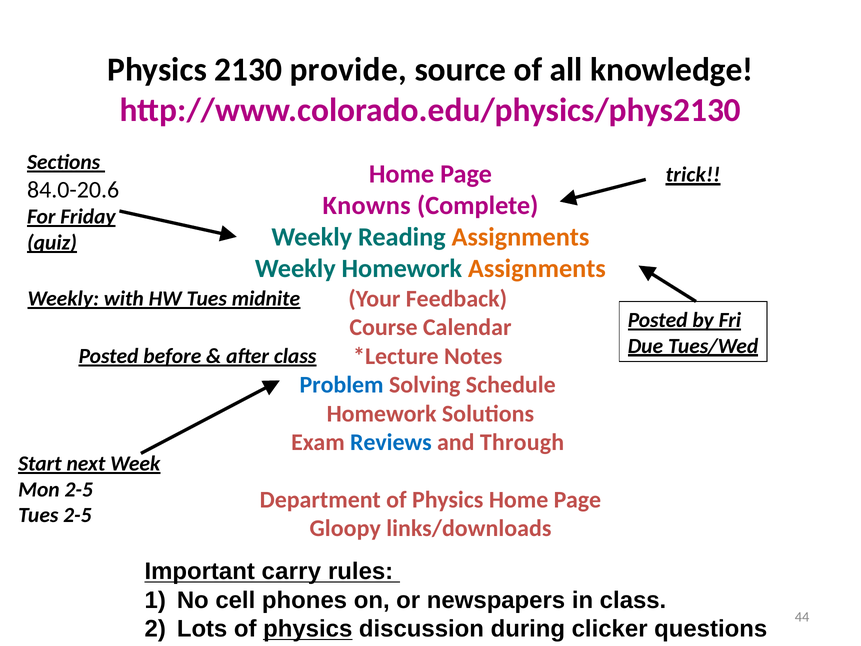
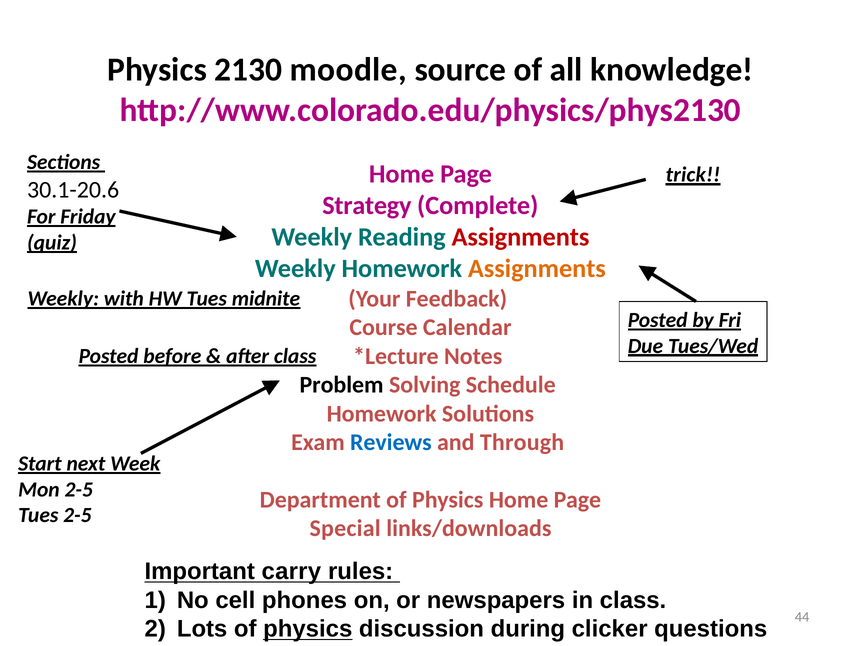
provide: provide -> moodle (348, 70)
84.0-20.6: 84.0-20.6 -> 30.1-20.6 (73, 190)
Knowns: Knowns -> Strategy (367, 206)
Assignments colour: orange -> red (520, 237)
Problem colour: blue -> black (342, 385)
Gloopy: Gloopy -> Special (345, 528)
